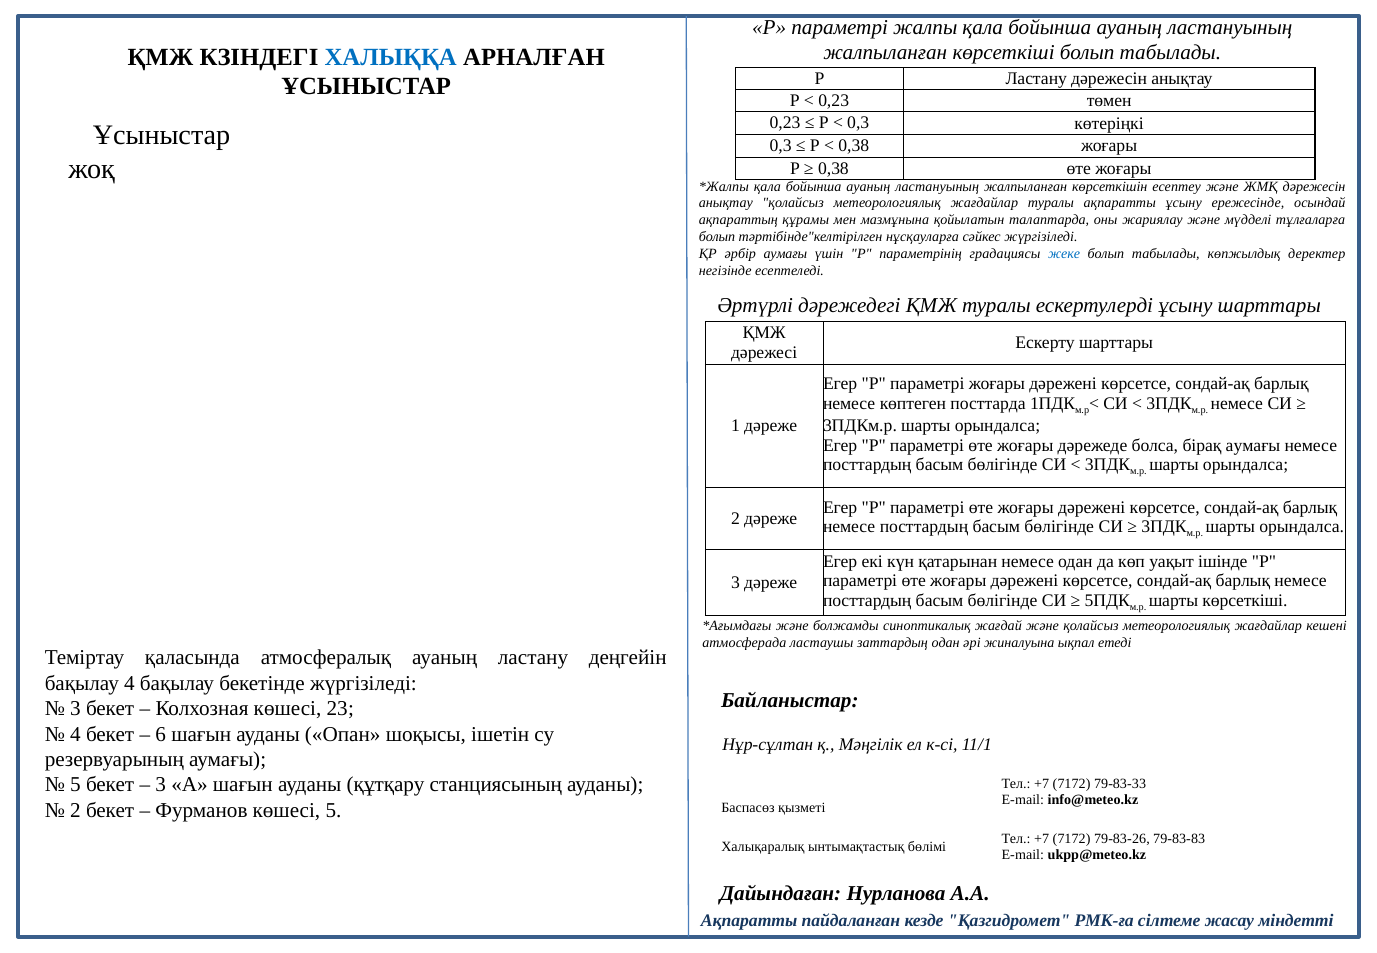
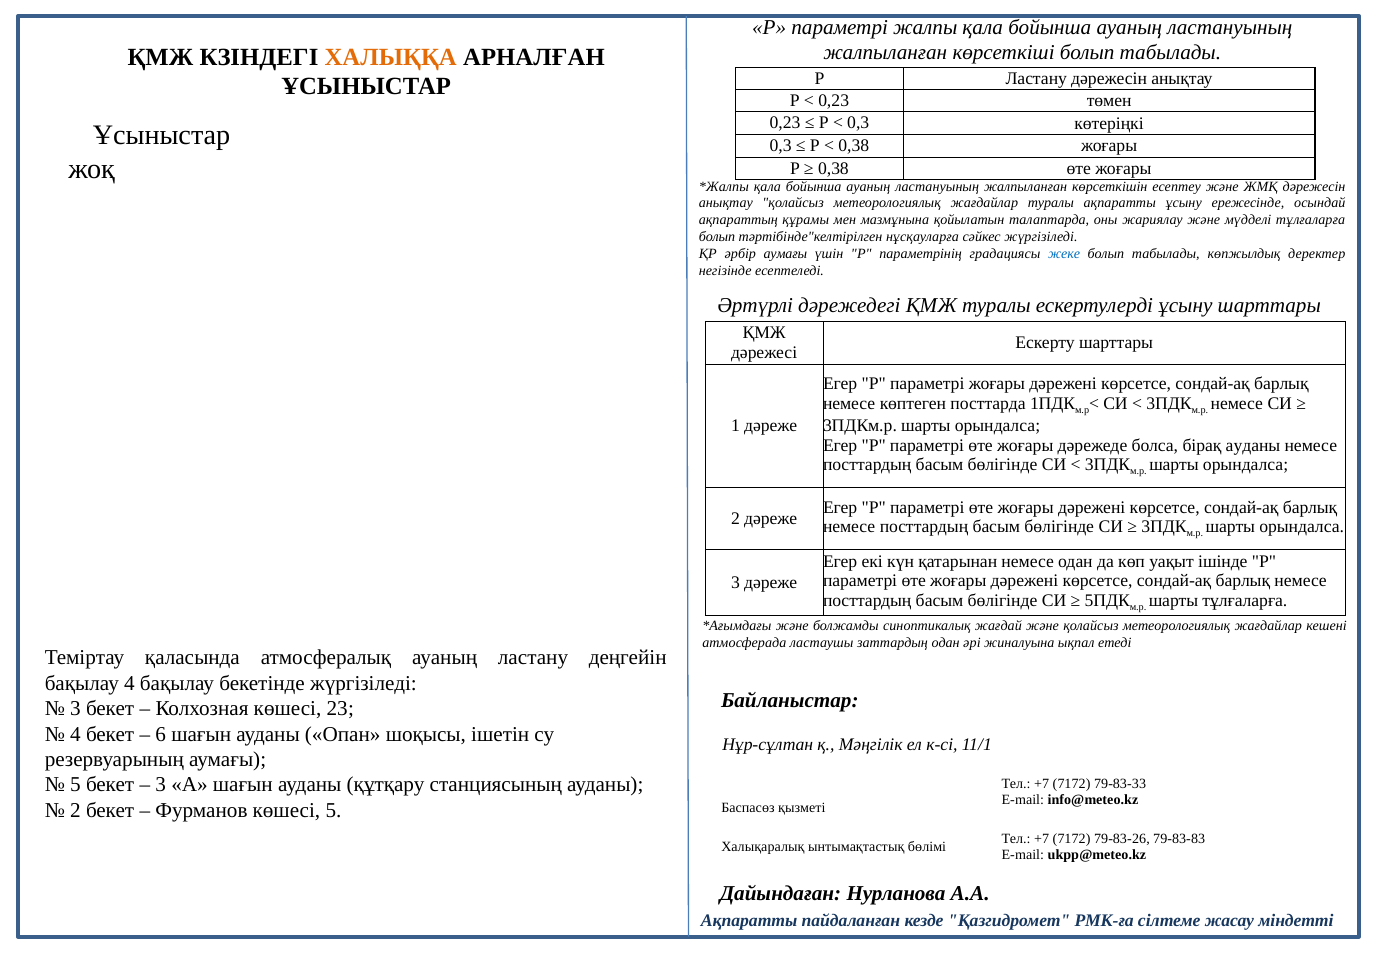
ХАЛЫҚҚА colour: blue -> orange (391, 57)
бірақ аумағы: аумағы -> ауданы (1253, 445)
шарты көрсеткіші: көрсеткіші -> тұлғаларға (1245, 601)
